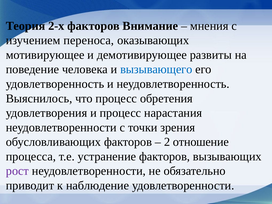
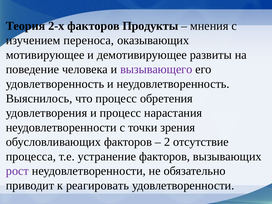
Внимание: Внимание -> Продукты (150, 26)
вызывающего colour: blue -> purple (156, 69)
отношение: отношение -> отсутствие (201, 142)
наблюдение: наблюдение -> реагировать (97, 185)
